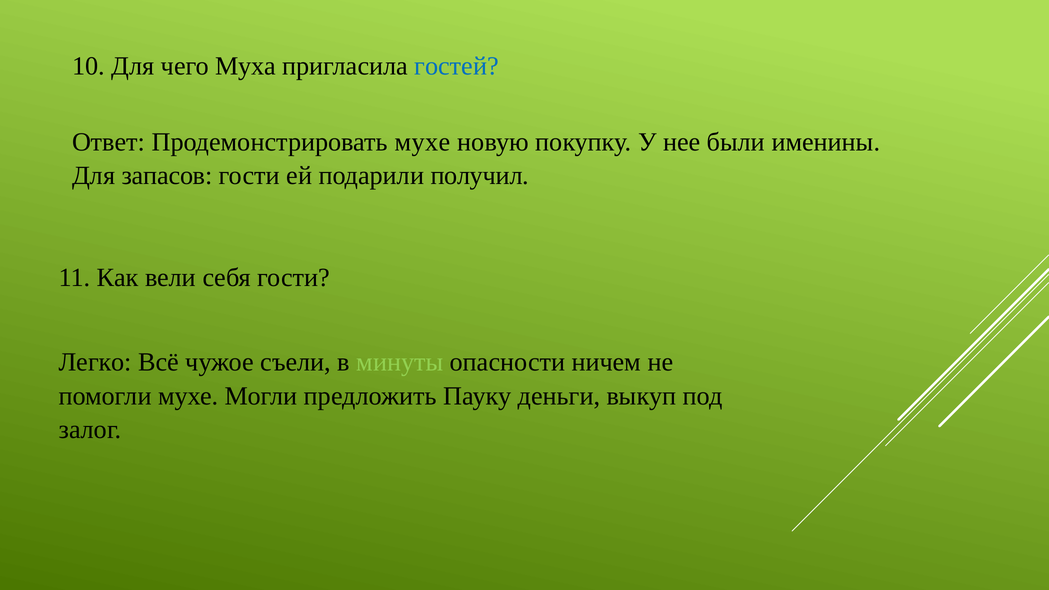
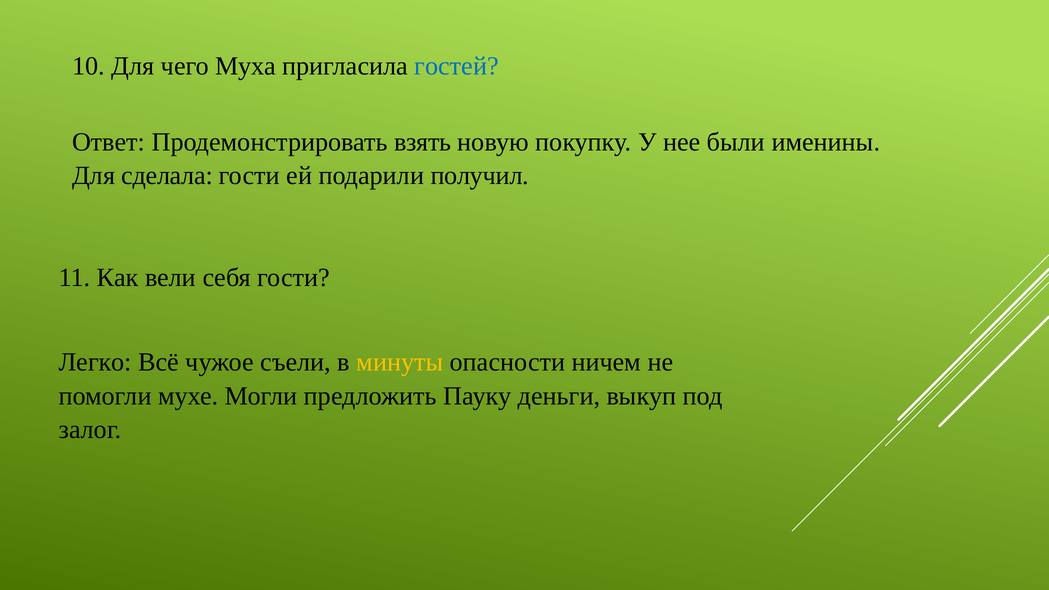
Продемонстрировать мухе: мухе -> взять (423, 142)
запасов: запасов -> сделала (167, 176)
минуты colour: light green -> yellow (400, 362)
